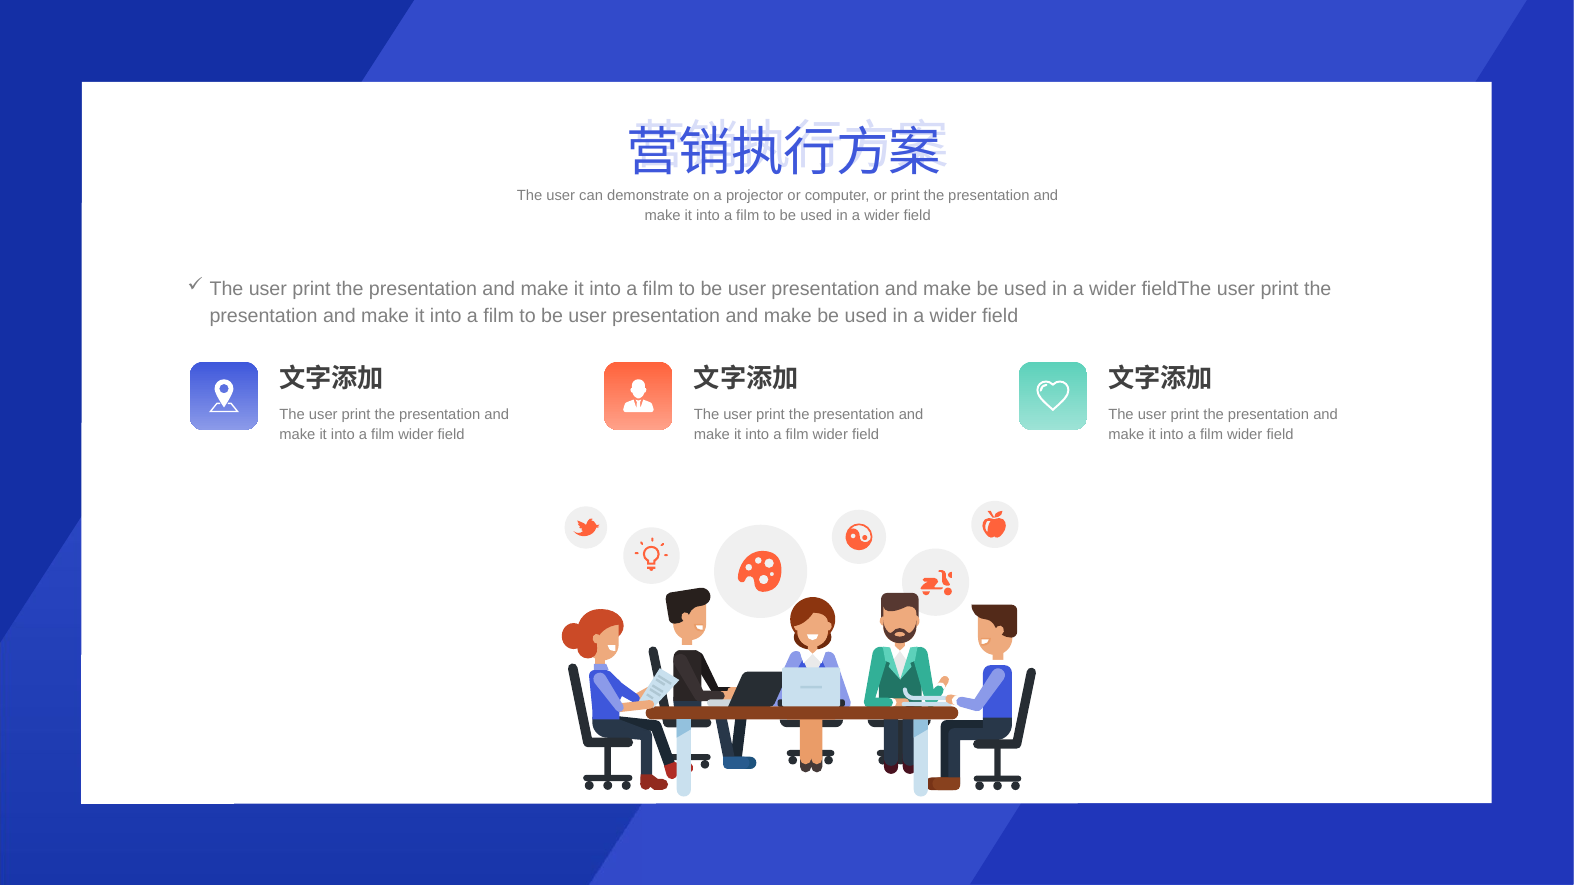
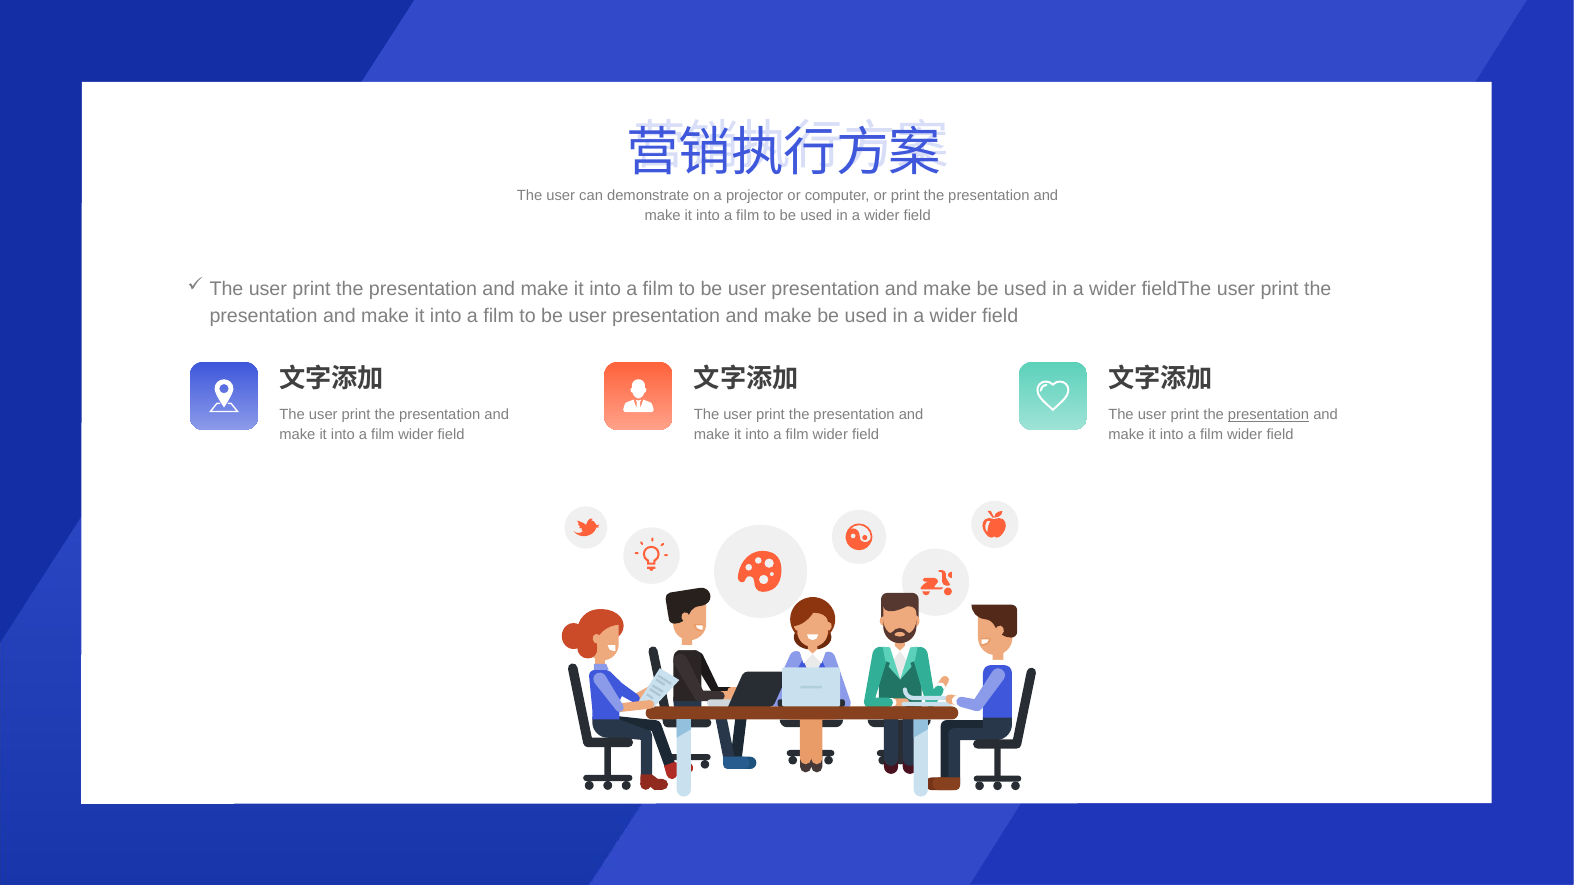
presentation underline: none -> present (1269, 415)
